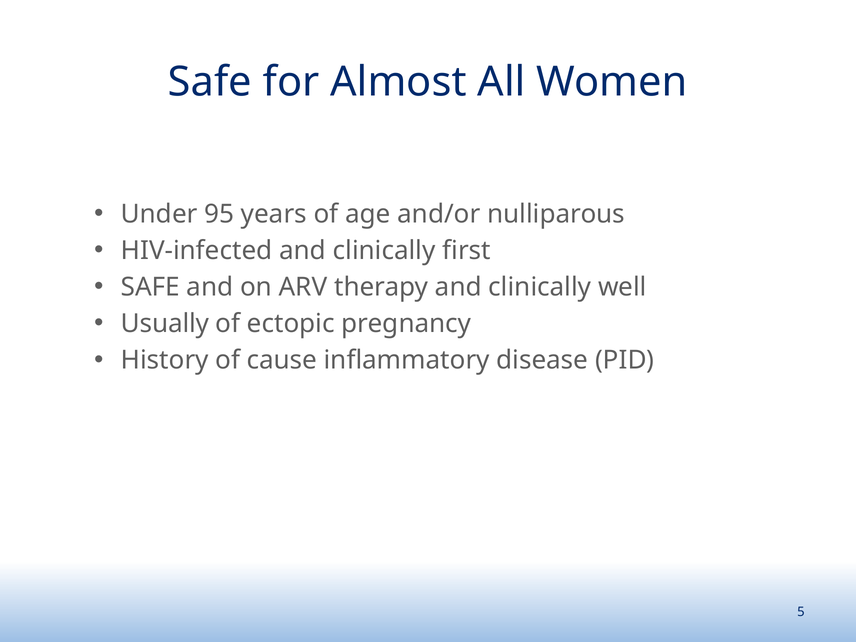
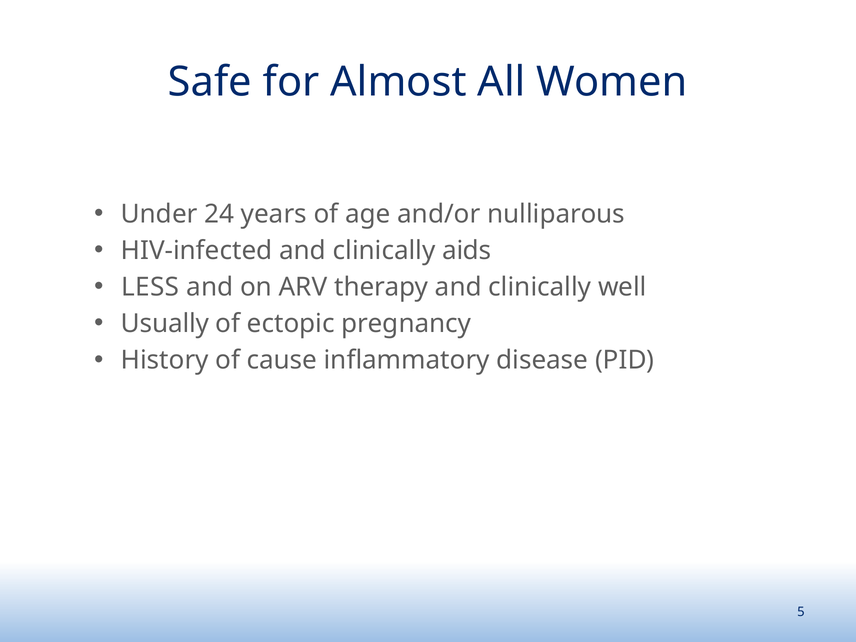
95: 95 -> 24 (219, 214)
first: first -> aids (467, 250)
SAFE: SAFE -> LESS (150, 287)
